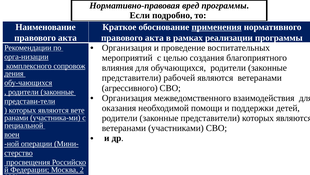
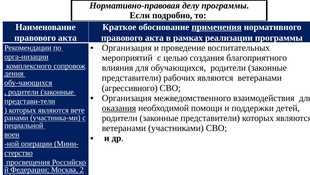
вред: вред -> делу (191, 6)
рабочей: рабочей -> рабочих (179, 78)
оказания underline: none -> present (119, 108)
